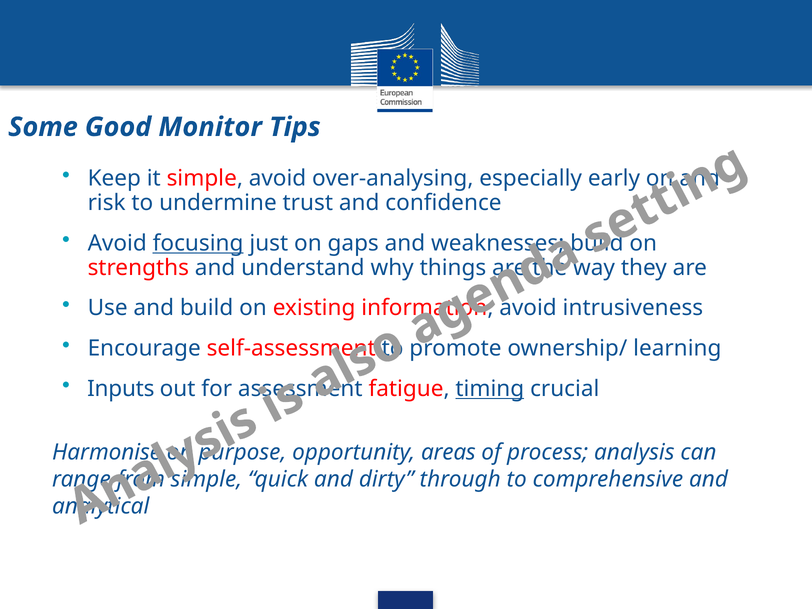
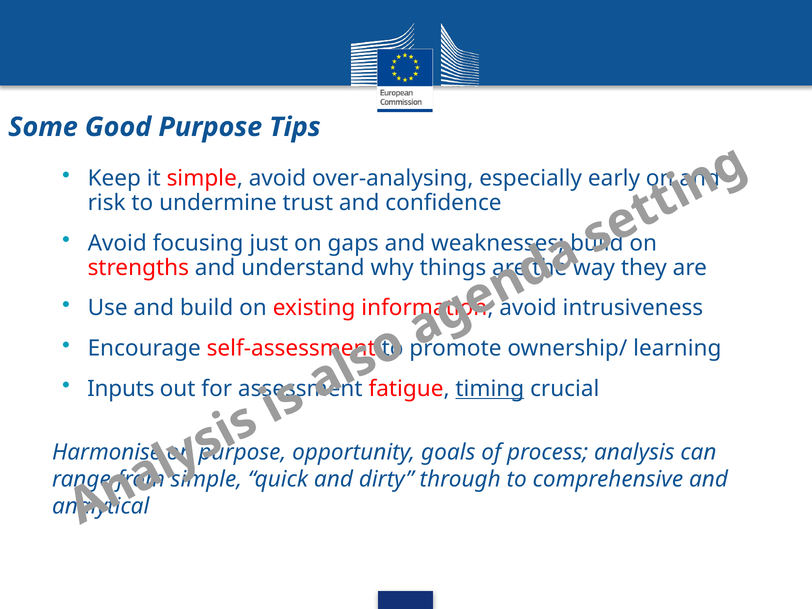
Good Monitor: Monitor -> Purpose (210, 127)
focusing underline: present -> none (198, 243)
areas: areas -> goals (448, 452)
